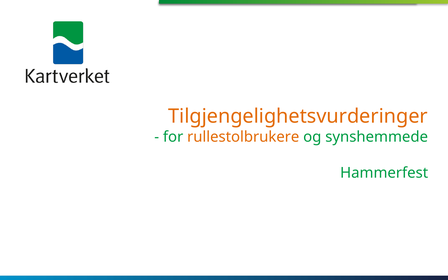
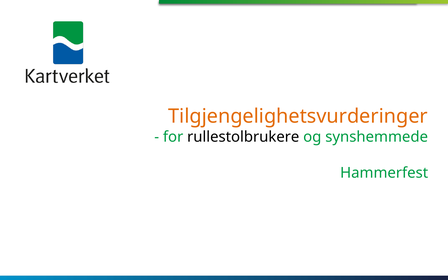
rullestolbrukere colour: orange -> black (243, 137)
